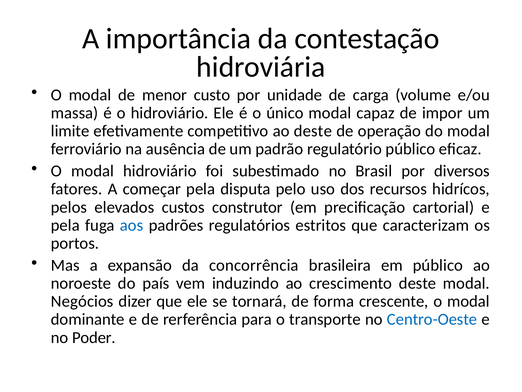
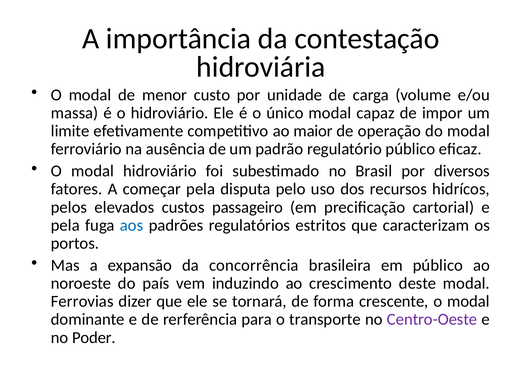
ao deste: deste -> maior (313, 131)
construtor: construtor -> passageiro (247, 207)
Negócios: Negócios -> Ferrovias (82, 301)
Centro-Oeste colour: blue -> purple (432, 319)
